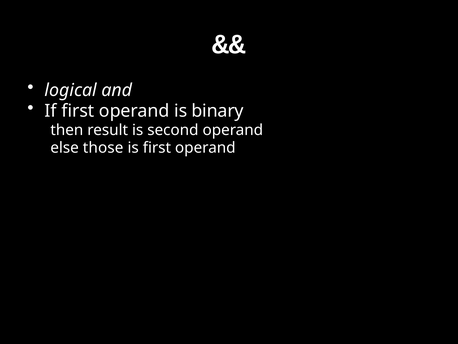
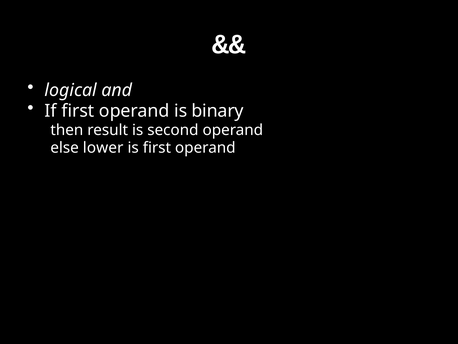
those: those -> lower (103, 148)
